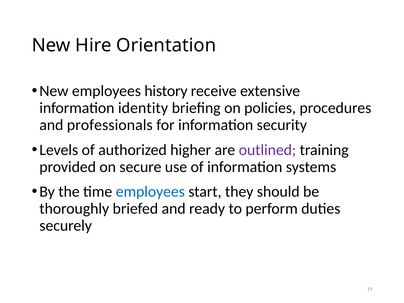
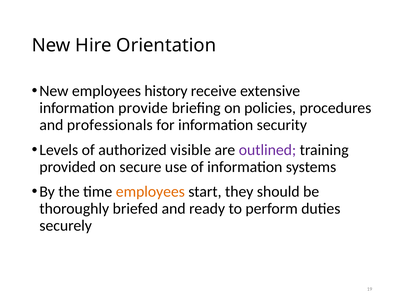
identity: identity -> provide (143, 108)
higher: higher -> visible (191, 150)
employees colour: blue -> orange (150, 192)
